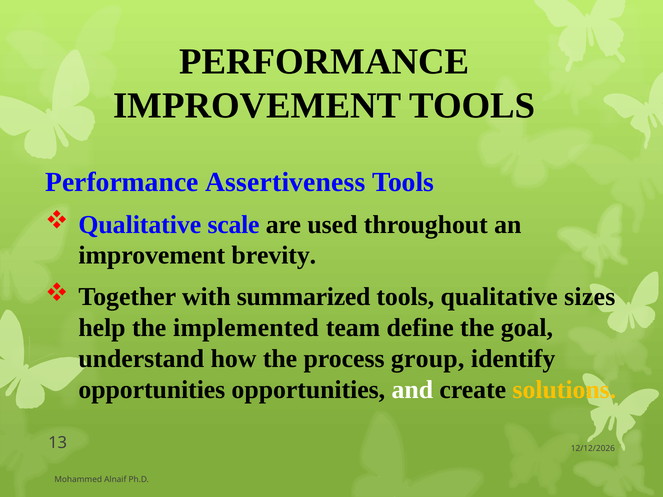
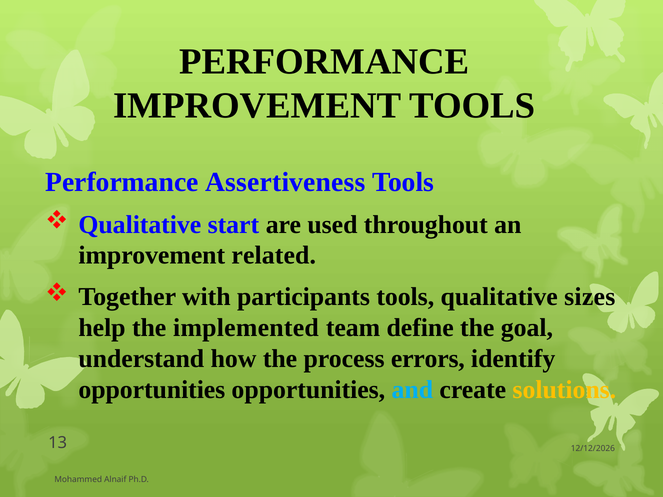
scale: scale -> start (233, 225)
brevity: brevity -> related (274, 255)
summarized: summarized -> participants (303, 297)
group: group -> errors (428, 359)
and colour: white -> light blue (412, 390)
